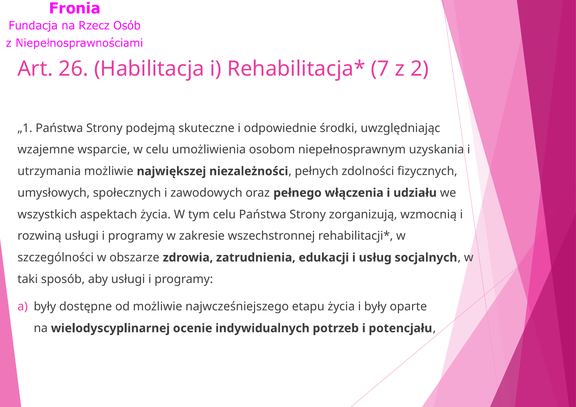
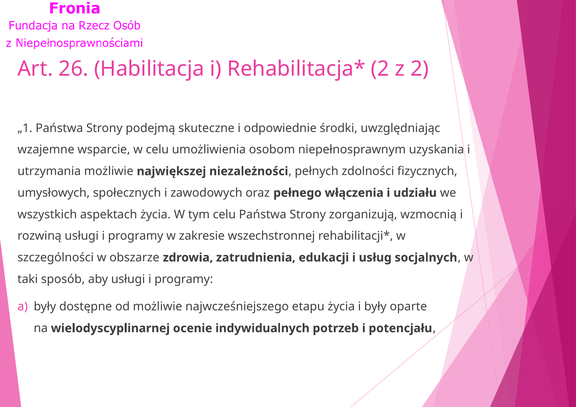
7: 7 -> 2 (380, 69)
